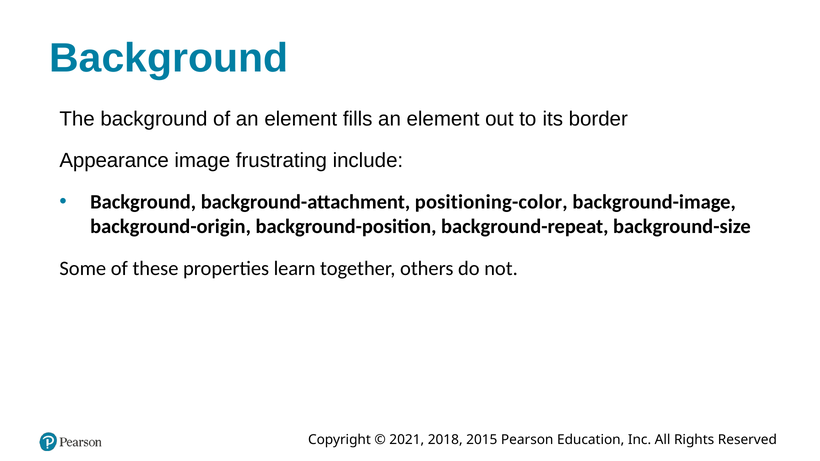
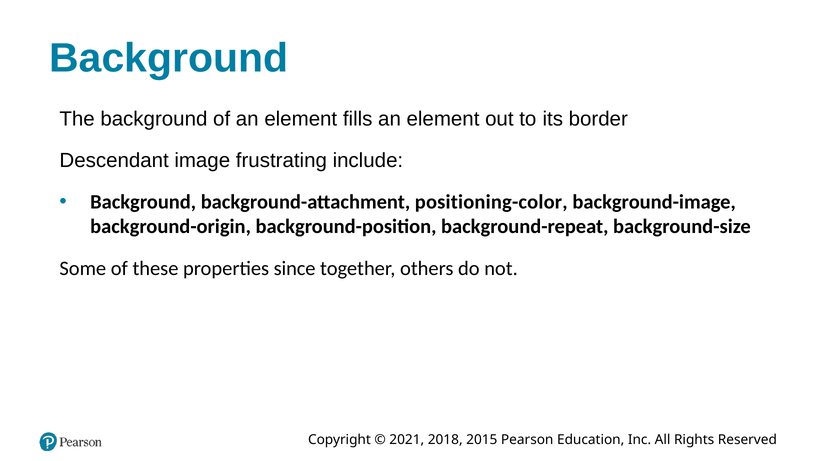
Appearance: Appearance -> Descendant (114, 161)
learn: learn -> since (295, 269)
